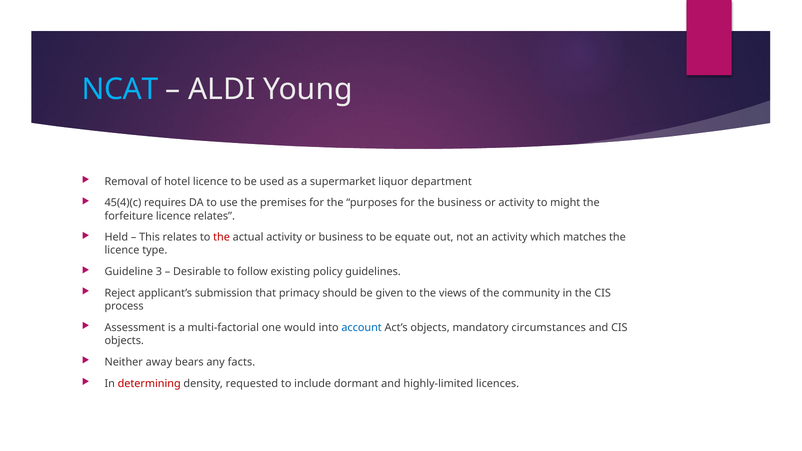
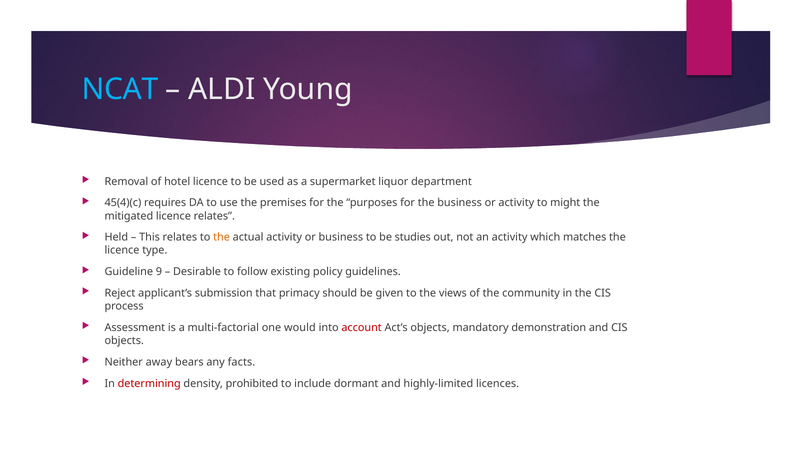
forfeiture: forfeiture -> mitigated (129, 216)
the colour: red -> orange (222, 237)
equate: equate -> studies (413, 237)
3: 3 -> 9 (159, 272)
account colour: blue -> red (362, 328)
circumstances: circumstances -> demonstration (549, 328)
requested: requested -> prohibited (252, 384)
